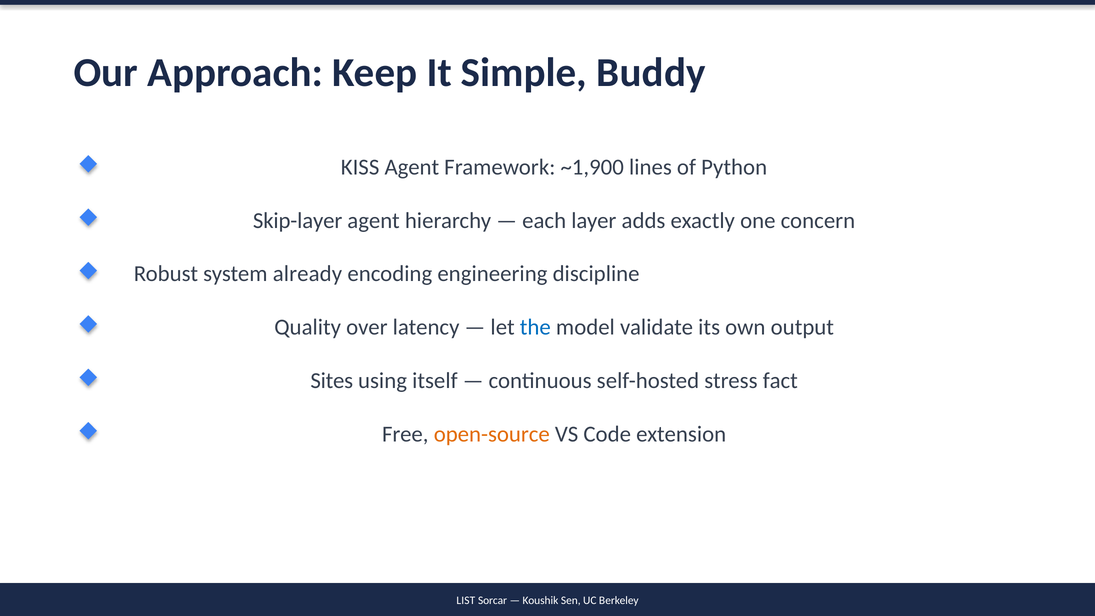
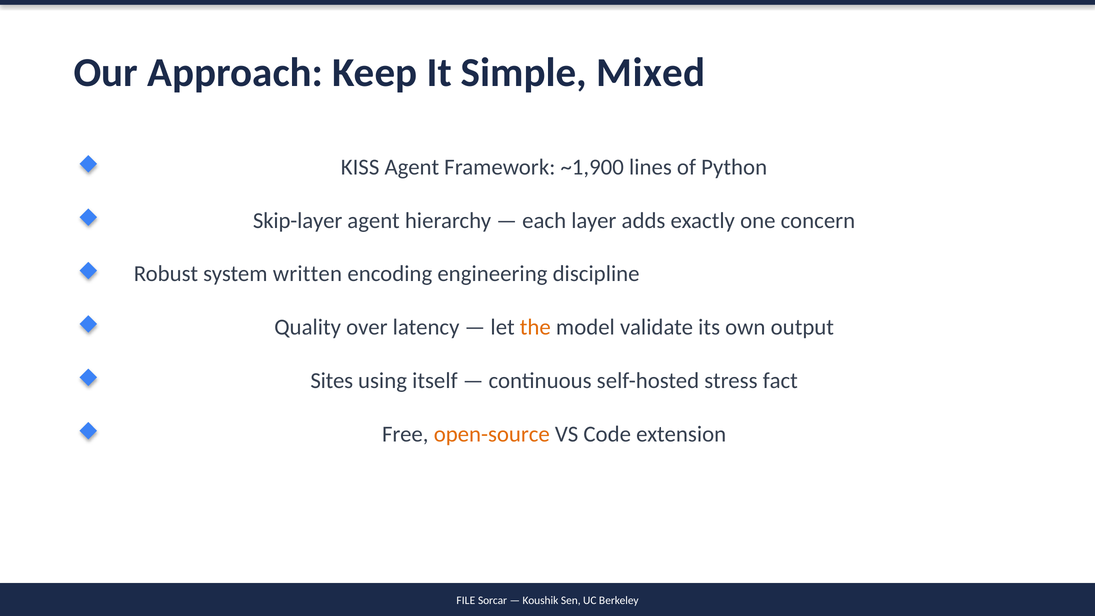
Buddy: Buddy -> Mixed (651, 73)
already: already -> written (307, 274)
the colour: blue -> orange (535, 327)
LIST: LIST -> FILE (466, 600)
